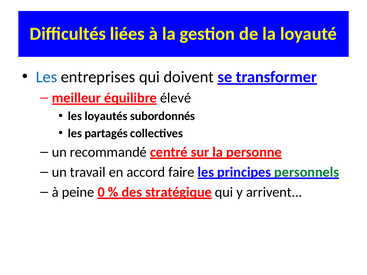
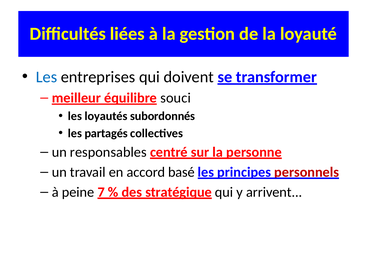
élevé: élevé -> souci (176, 98)
recommandé: recommandé -> responsables (108, 152)
faire: faire -> basé (181, 172)
personnels colour: green -> red (307, 172)
0: 0 -> 7 (101, 192)
